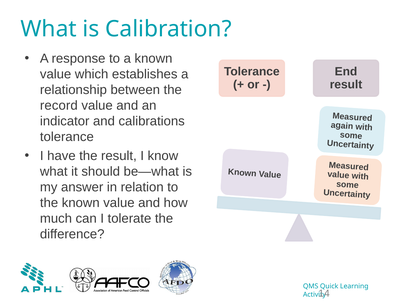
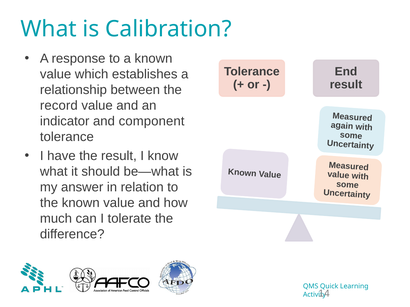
calibrations: calibrations -> component (152, 121)
